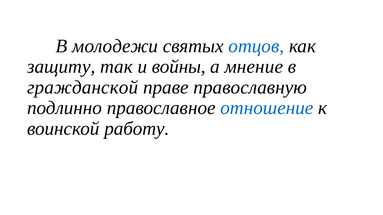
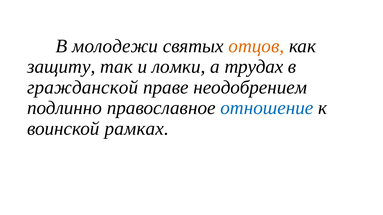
отцов colour: blue -> orange (256, 46)
войны: войны -> ломки (179, 67)
мнение: мнение -> трудах (254, 67)
православную: православную -> неодобрением (250, 87)
работу: работу -> рамках (137, 129)
